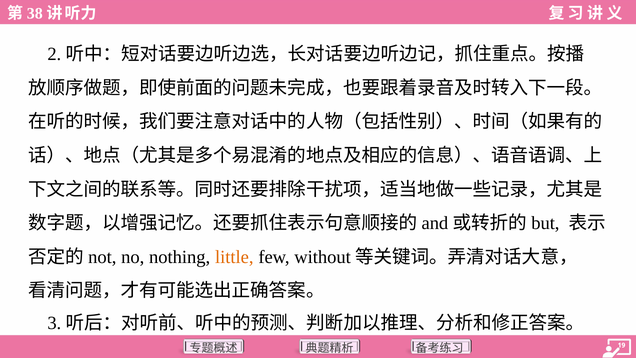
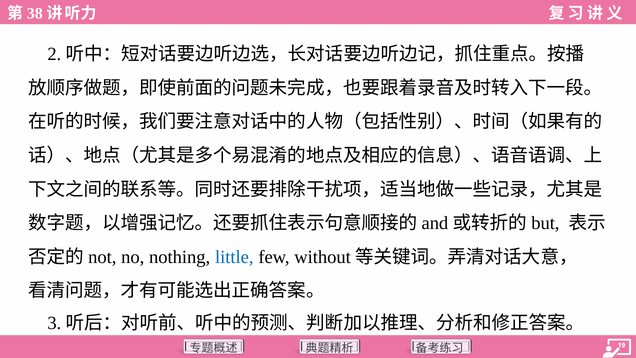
little colour: orange -> blue (234, 257)
